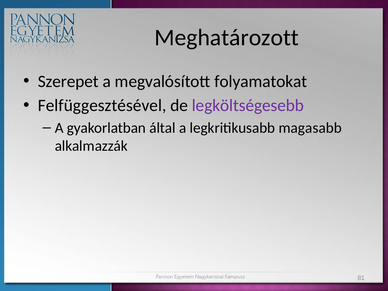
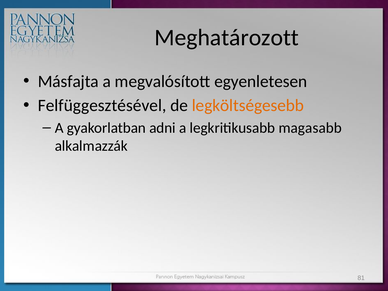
Szerepet: Szerepet -> Másfajta (68, 81)
folyamatokat: folyamatokat -> egyenletesen (261, 81)
legköltségesebb colour: purple -> orange (248, 106)
által: által -> adni (162, 128)
